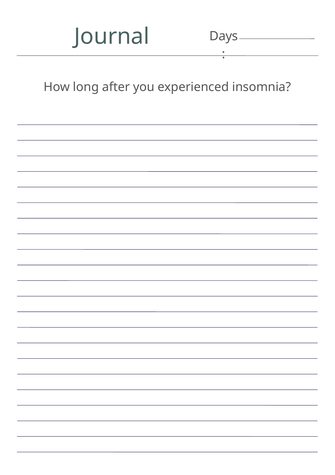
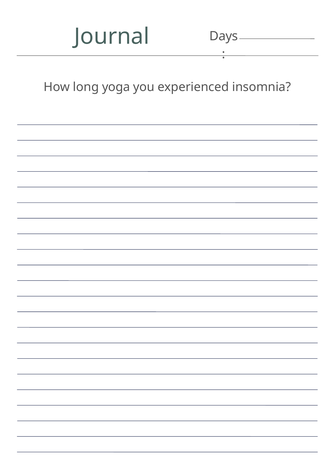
after: after -> yoga (116, 87)
